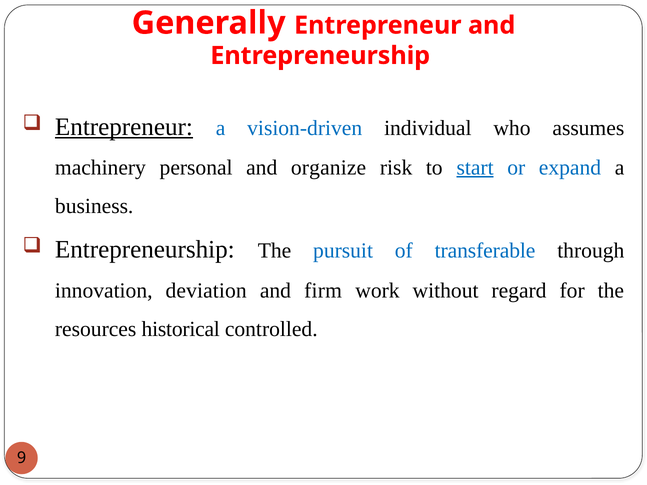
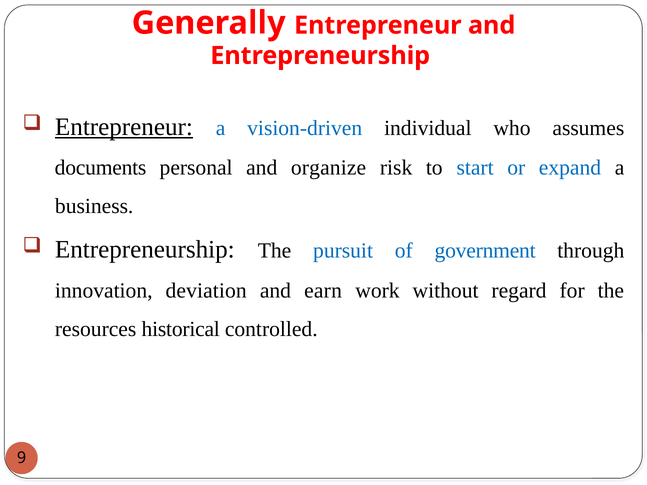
machinery: machinery -> documents (101, 168)
start underline: present -> none (475, 168)
transferable: transferable -> government (485, 251)
firm: firm -> earn (323, 291)
